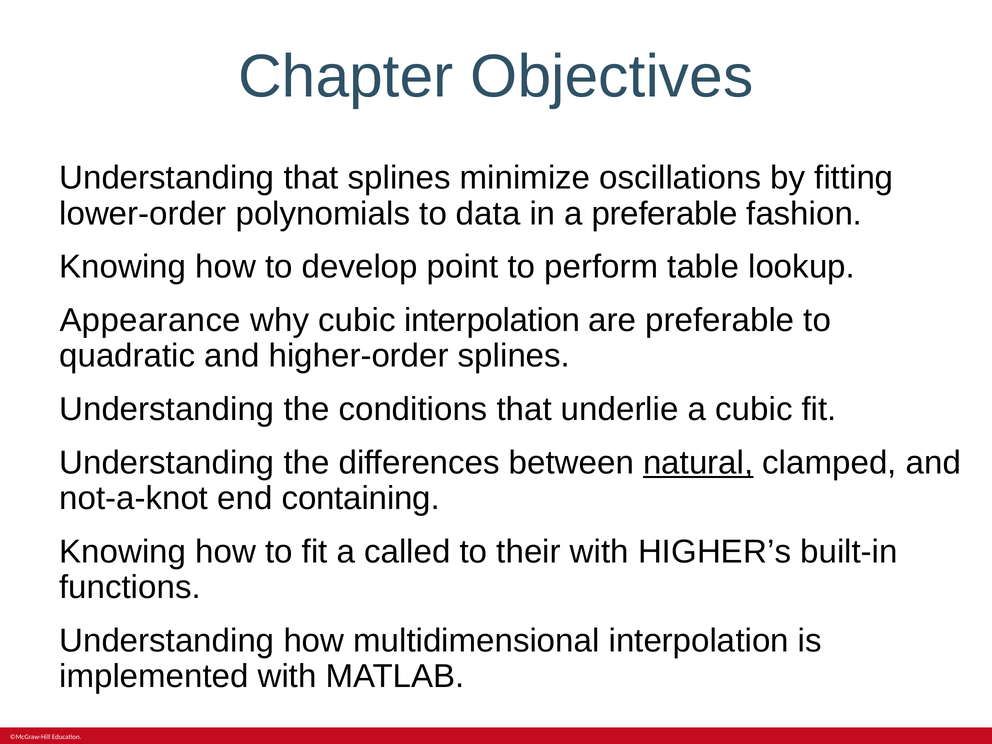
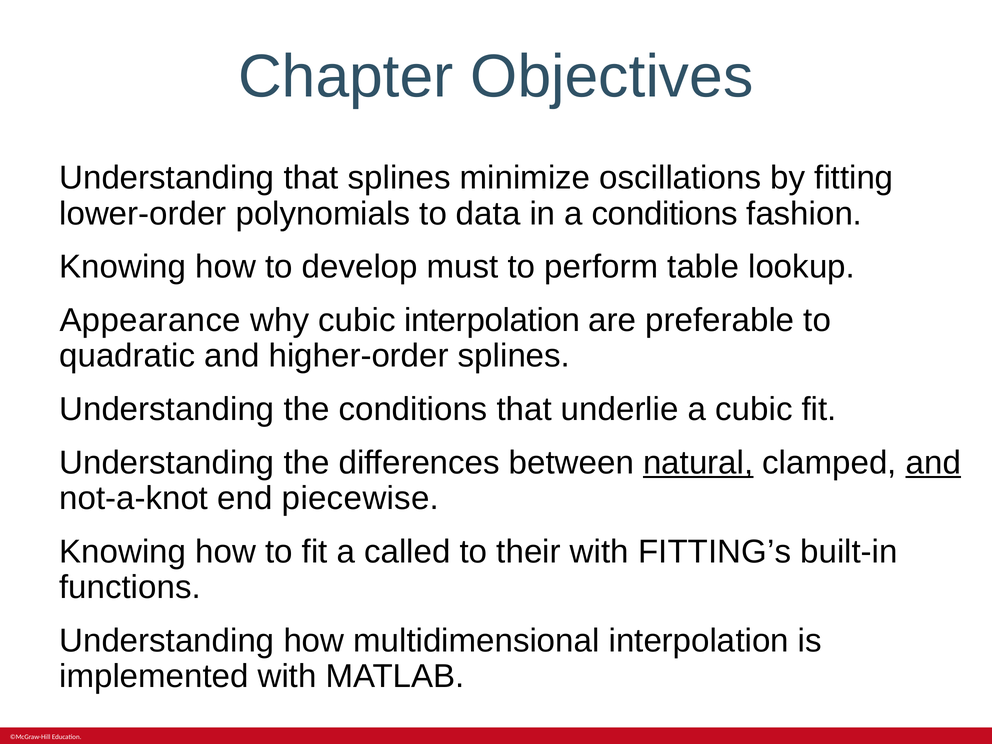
a preferable: preferable -> conditions (665, 214)
point: point -> must (463, 267)
and underline: none -> present (933, 463)
containing: containing -> piecewise (360, 498)
HIGHER’s: HIGHER’s -> FITTING’s (715, 552)
